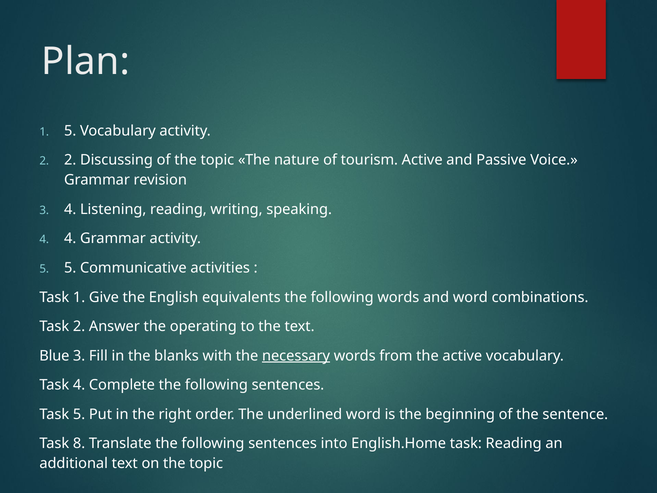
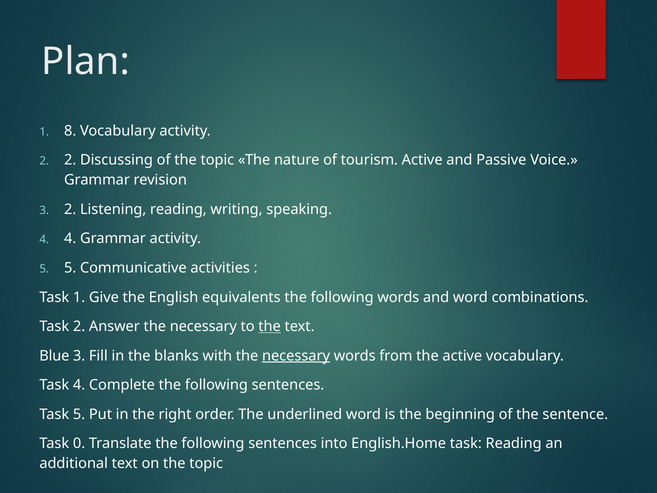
1 5: 5 -> 8 (70, 131)
3 4: 4 -> 2 (70, 209)
Answer the operating: operating -> necessary (203, 326)
the underline: none -> present (270, 326)
8: 8 -> 0 (79, 443)
